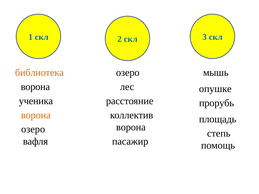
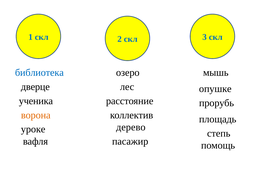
библиотека colour: orange -> blue (39, 73)
ворона: ворона -> дверце (35, 87)
ворона: ворона -> дерево (131, 127)
озеро: озеро -> уроке (33, 129)
